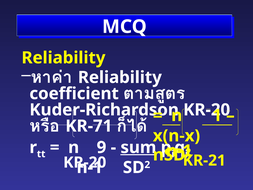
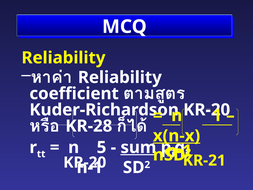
KR-71: KR-71 -> KR-28 (89, 126)
x(n-x underline: none -> present (177, 136)
9: 9 -> 5 (101, 147)
